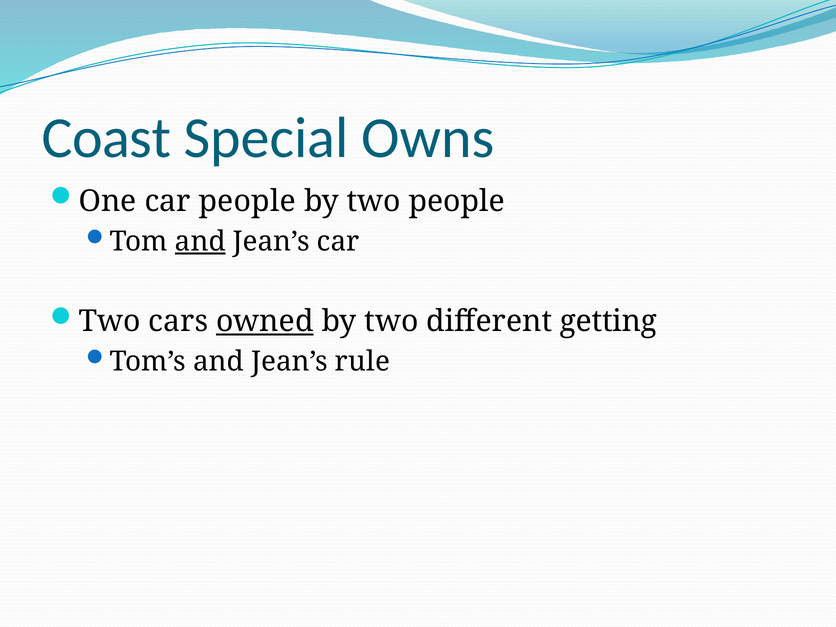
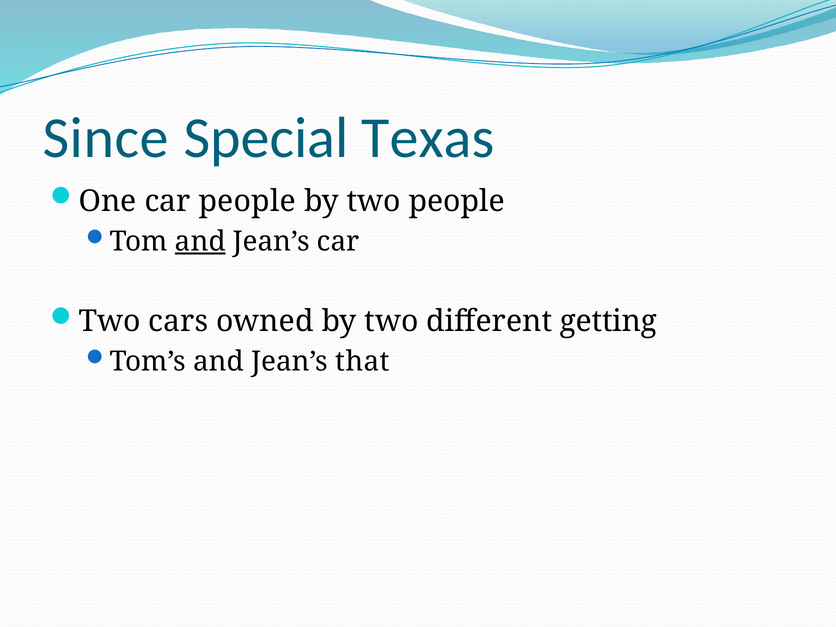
Coast: Coast -> Since (106, 138)
Owns: Owns -> Texas (428, 138)
owned underline: present -> none (265, 322)
rule: rule -> that (362, 362)
